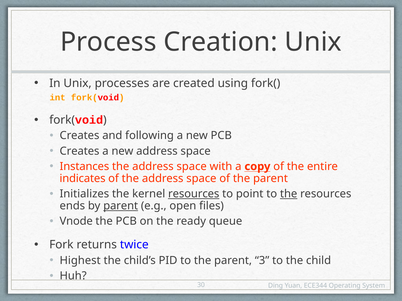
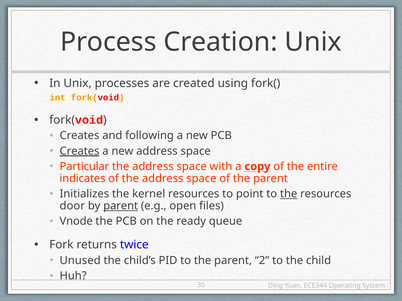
Creates underline: none -> present (80, 151)
Instances: Instances -> Particular (84, 167)
resources underline: present -> none (194, 194)
ends: ends -> door (72, 206)
Highest: Highest -> Unused (80, 261)
3: 3 -> 2 (262, 261)
